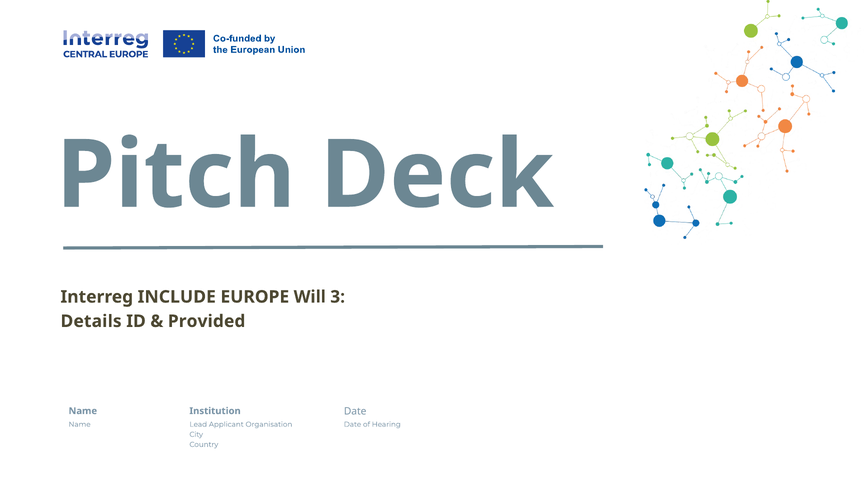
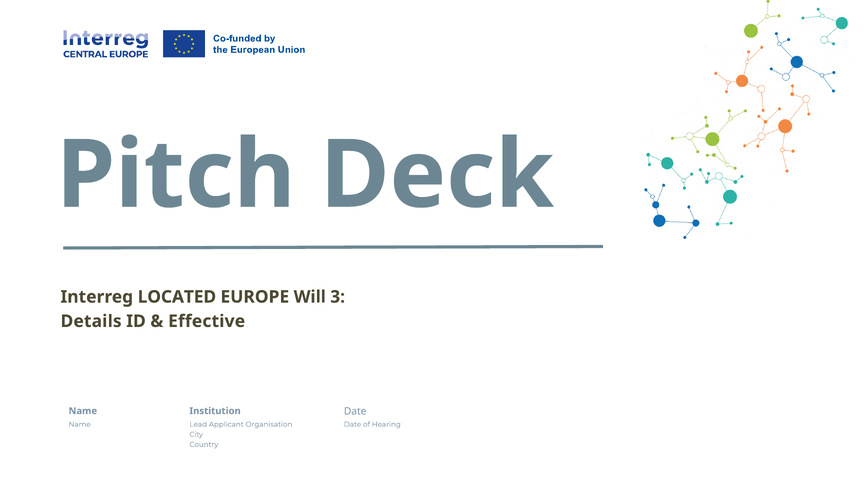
INCLUDE: INCLUDE -> LOCATED (177, 297)
Provided: Provided -> Effective (207, 321)
